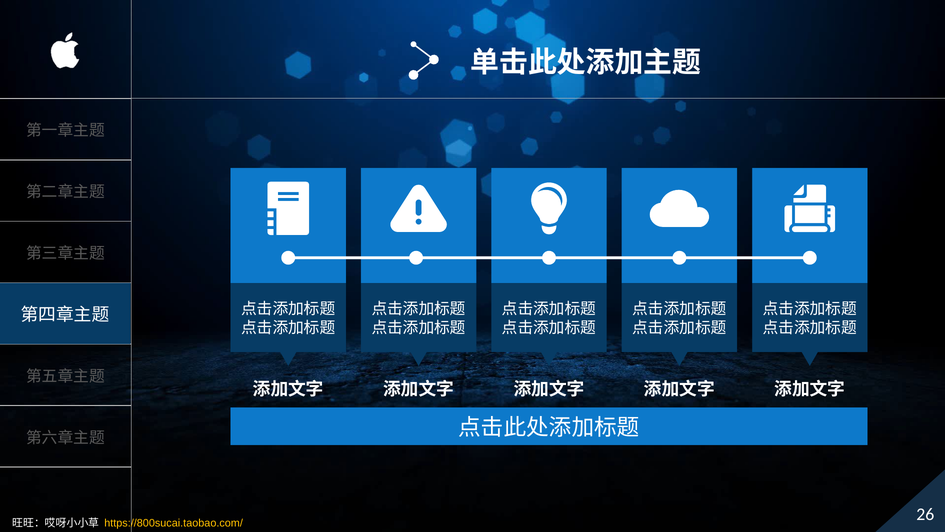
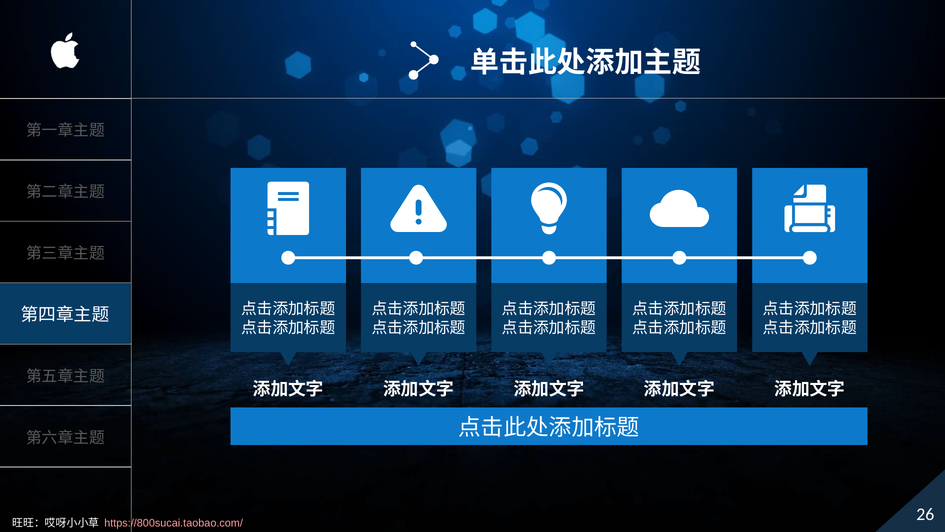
https://800sucai.taobao.com/ colour: yellow -> pink (174, 523)
